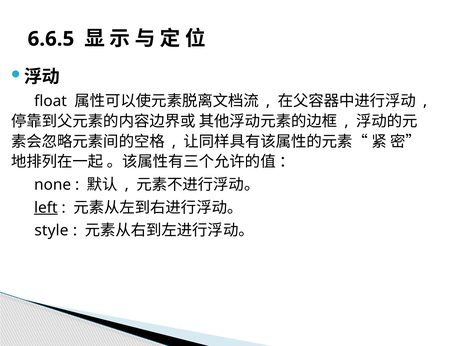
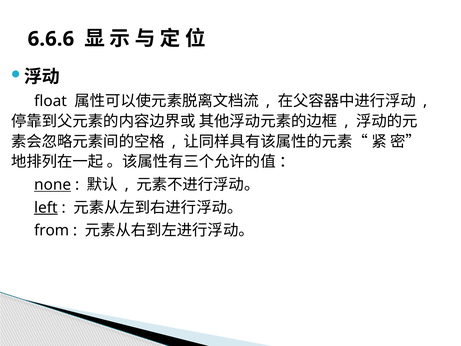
6.6.5: 6.6.5 -> 6.6.6 (51, 39)
none underline: none -> present (53, 185)
style: style -> from (52, 230)
